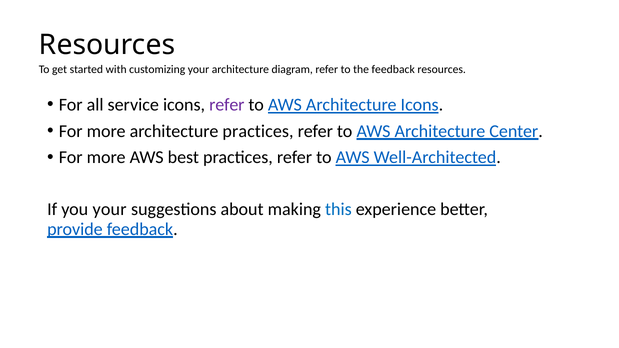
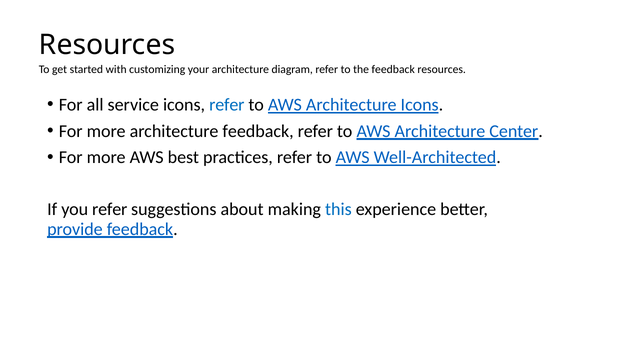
refer colour: purple -> blue (227, 105)
architecture practices: practices -> feedback (258, 131)
you your: your -> refer (110, 210)
